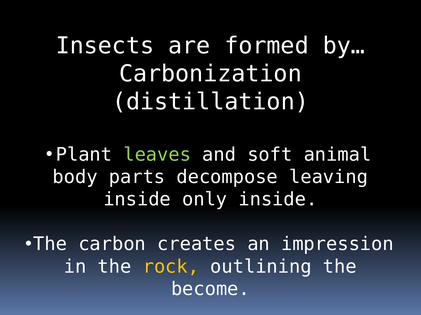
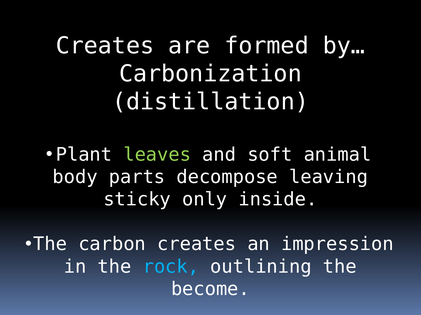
Insects: Insects -> Creates (105, 46)
inside: inside -> sticky (137, 200)
rock colour: yellow -> light blue (171, 267)
